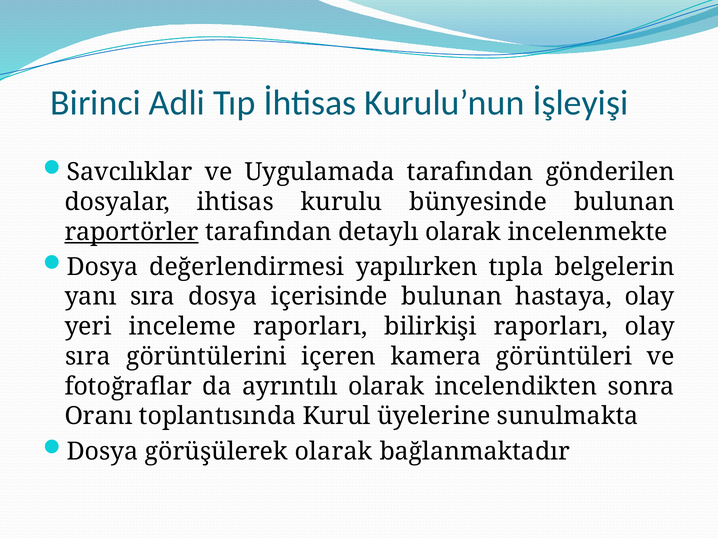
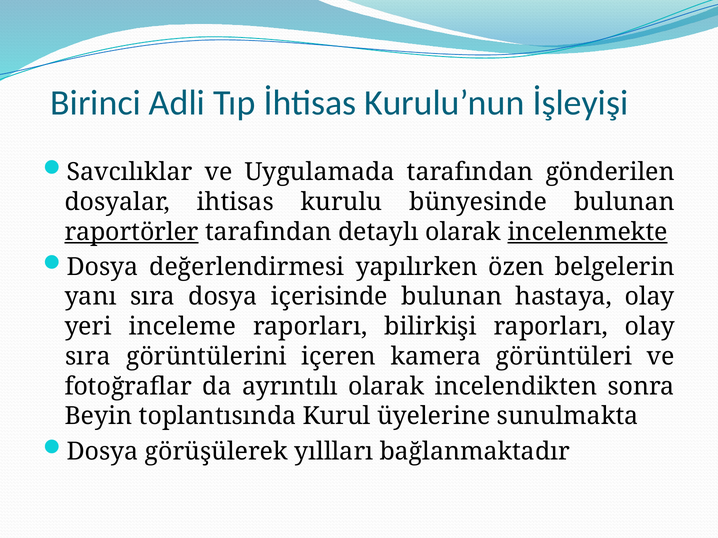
incelenmekte underline: none -> present (588, 232)
tıpla: tıpla -> özen (516, 267)
Oranı: Oranı -> Beyin (98, 417)
görüşülerek olarak: olarak -> yıllları (334, 452)
